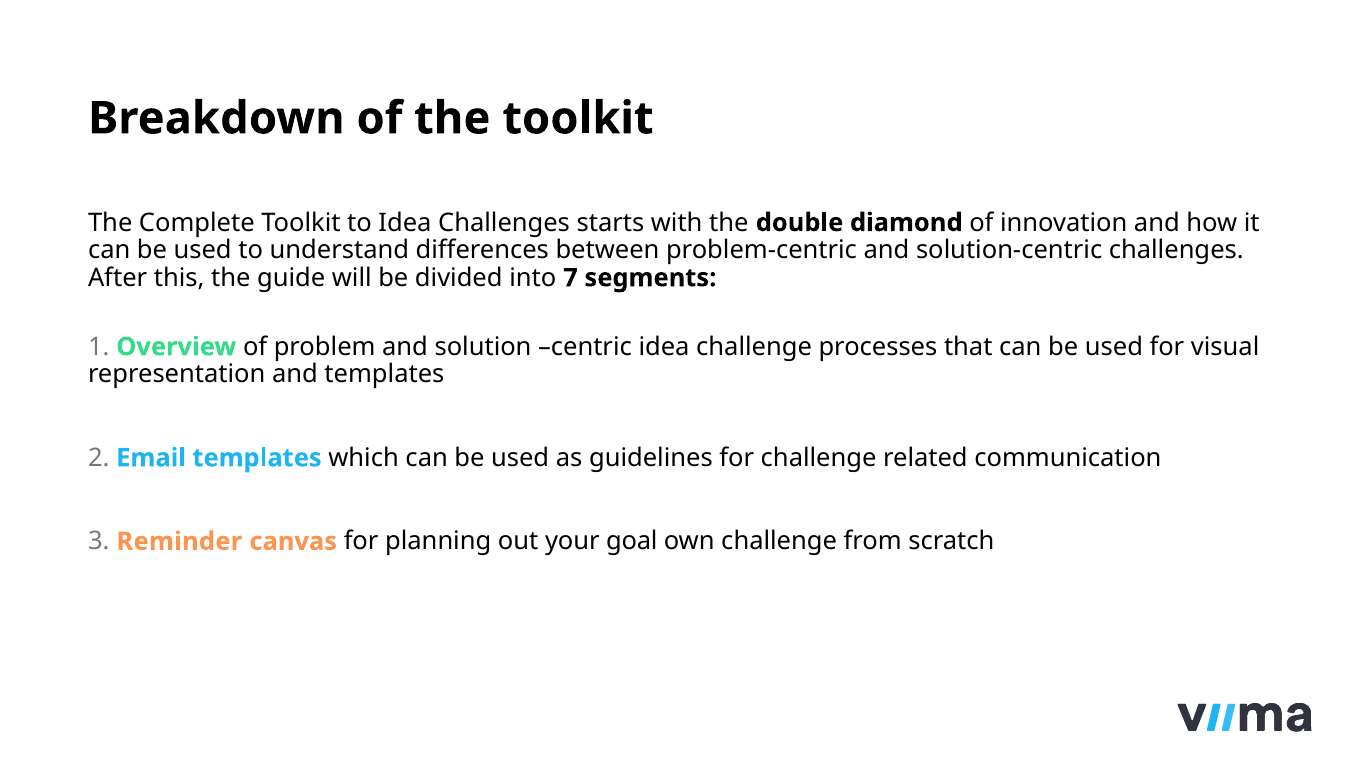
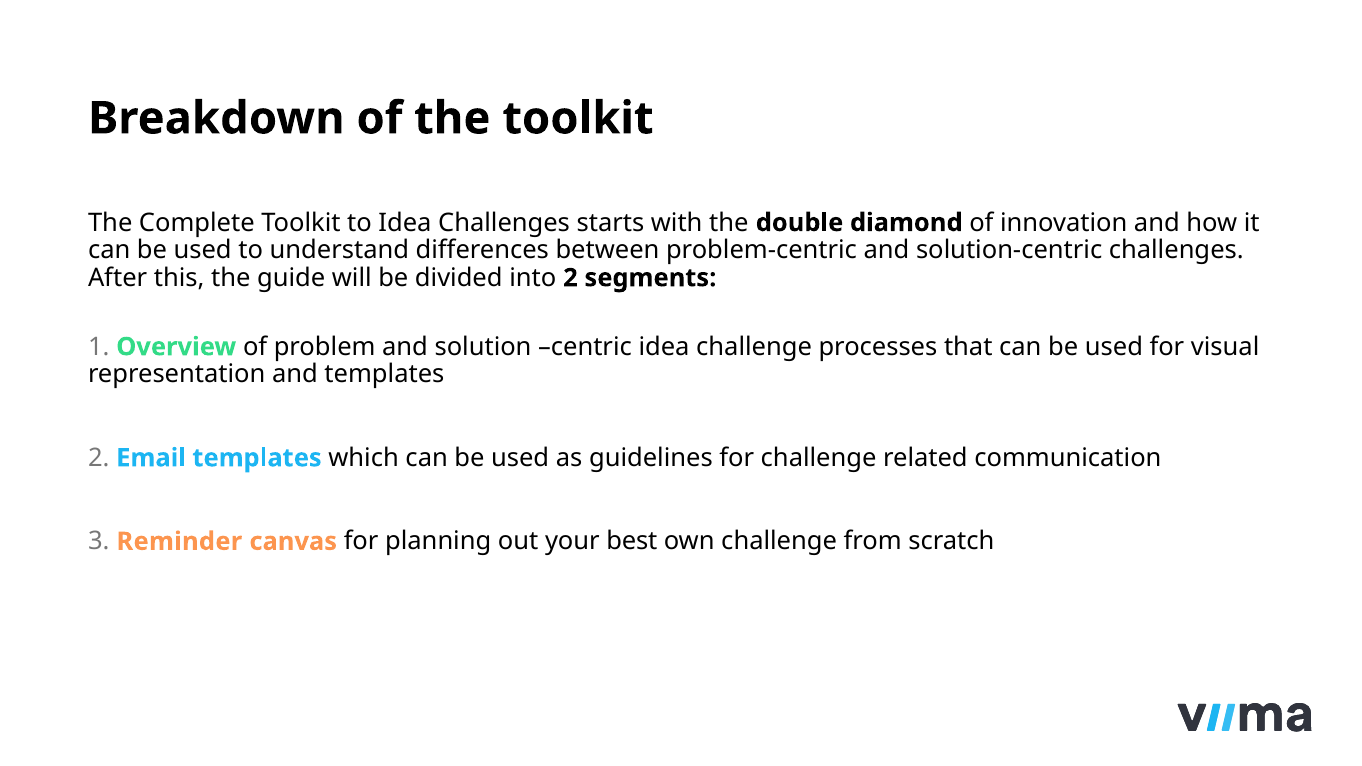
into 7: 7 -> 2 (571, 278)
goal: goal -> best (632, 542)
